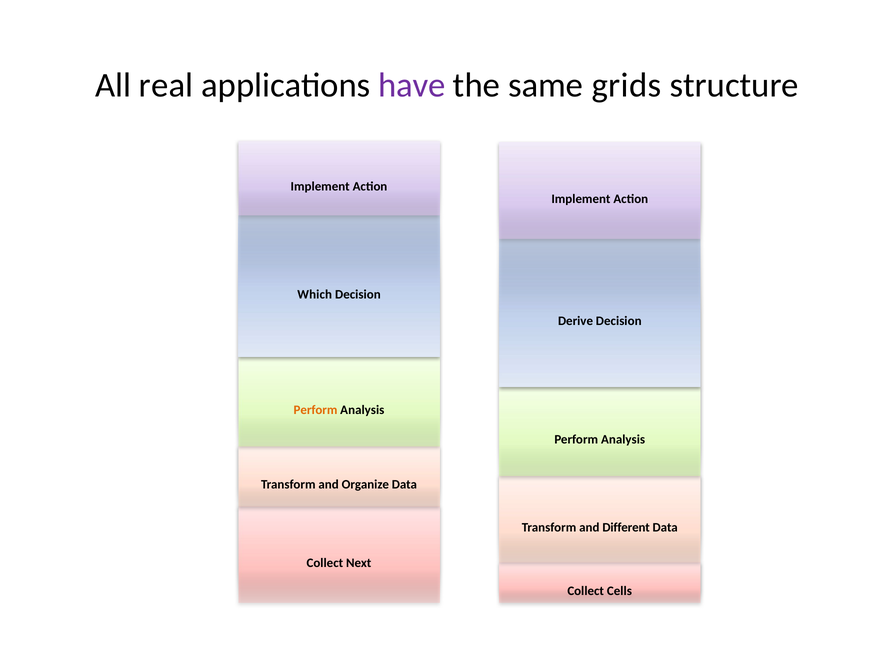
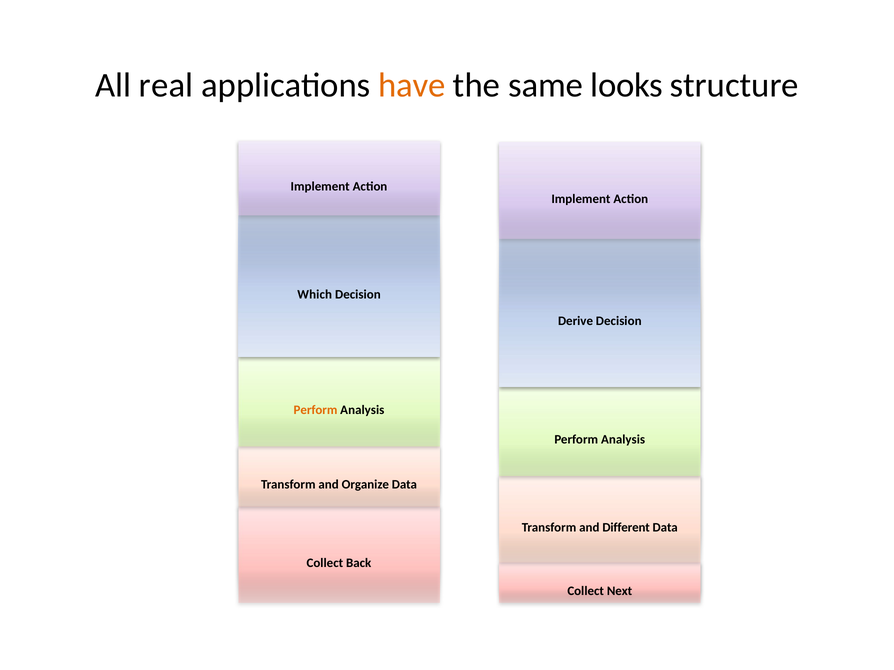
have colour: purple -> orange (412, 85)
grids: grids -> looks (627, 85)
Next: Next -> Back (359, 563)
Cells: Cells -> Next (620, 591)
